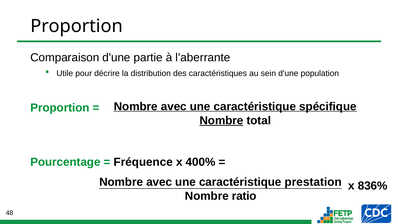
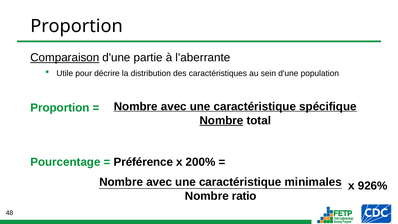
Comparaison underline: none -> present (65, 58)
Fréquence: Fréquence -> Préférence (143, 162)
400%: 400% -> 200% (201, 162)
prestation: prestation -> minimales (313, 182)
836%: 836% -> 926% (373, 186)
